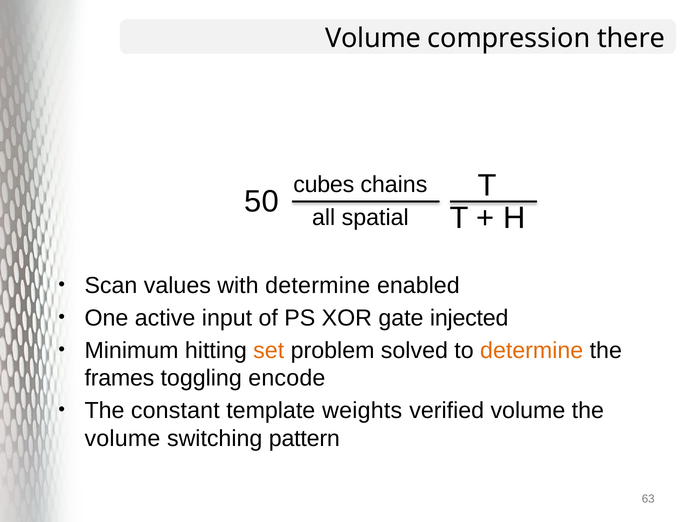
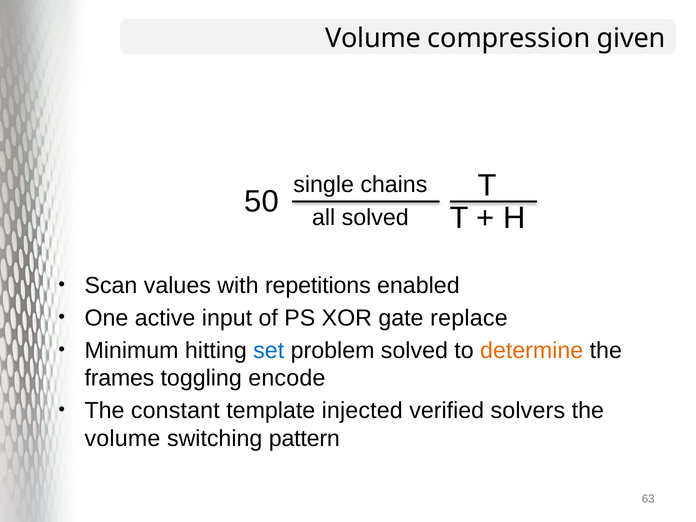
there: there -> given (631, 38)
cubes: cubes -> single (324, 185)
all spatial: spatial -> solved (375, 217)
with determine: determine -> repetitions (318, 285)
injected: injected -> replace (469, 318)
set colour: orange -> blue (269, 350)
weights: weights -> injected (362, 411)
verified volume: volume -> solvers (528, 411)
